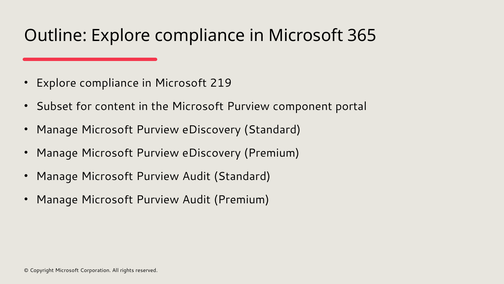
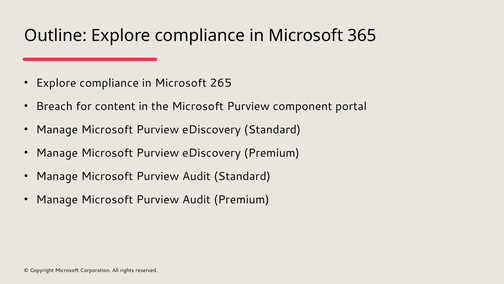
219: 219 -> 265 (221, 83)
Subset: Subset -> Breach (54, 106)
